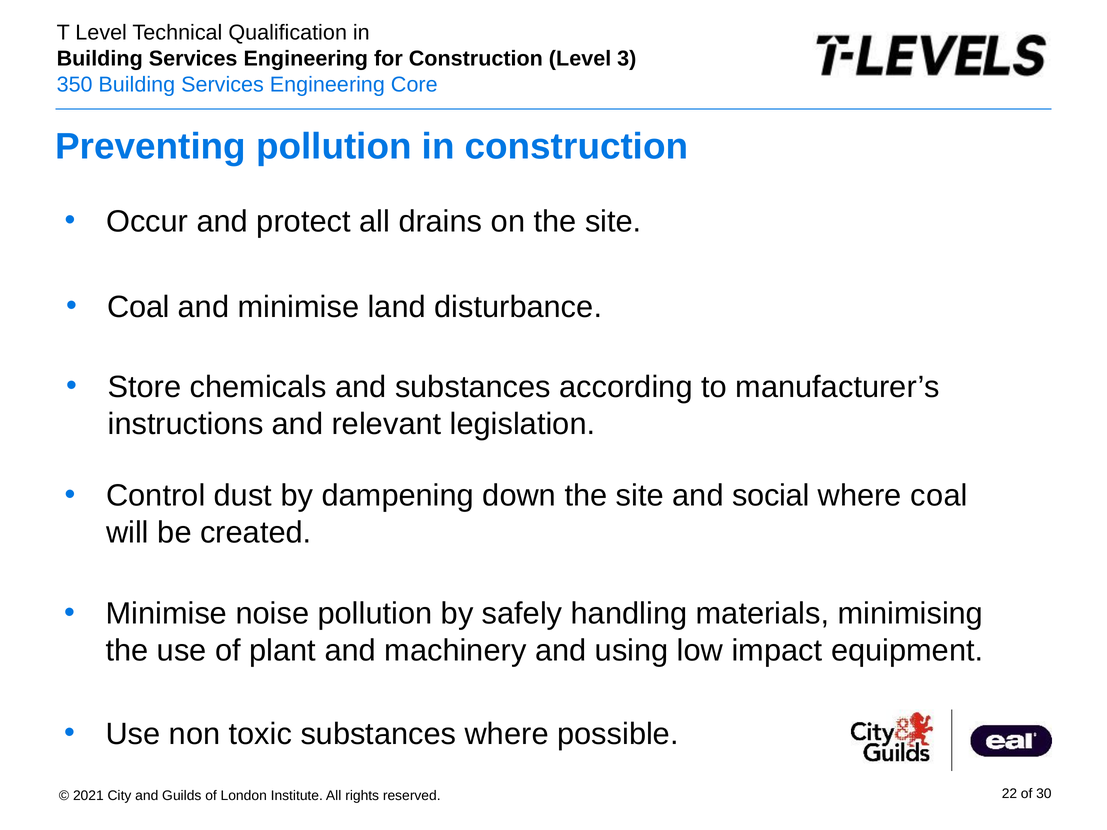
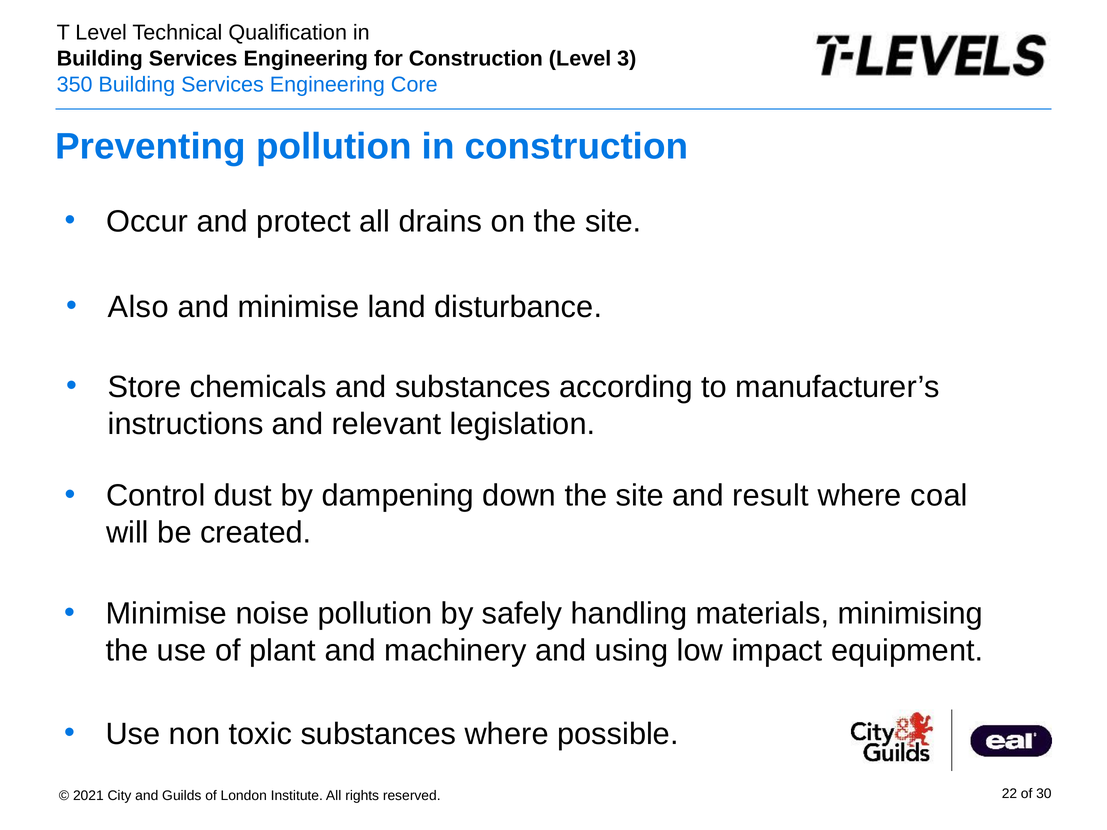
Coal: Coal -> Also (138, 307)
social: social -> result (771, 496)
